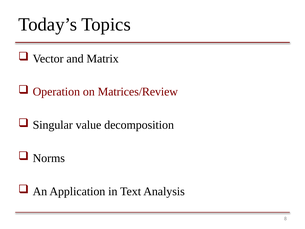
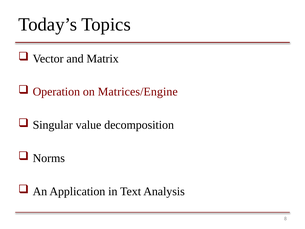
Matrices/Review: Matrices/Review -> Matrices/Engine (138, 92)
